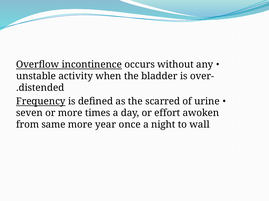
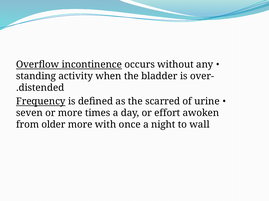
unstable: unstable -> standing (36, 76)
same: same -> older (53, 125)
year: year -> with (106, 125)
